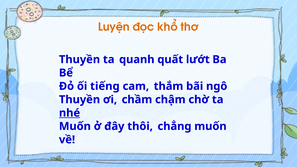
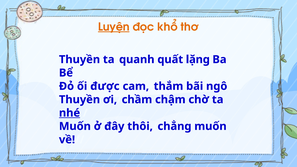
Luyện underline: none -> present (114, 27)
lướt: lướt -> lặng (198, 59)
tiếng: tiếng -> được (105, 86)
